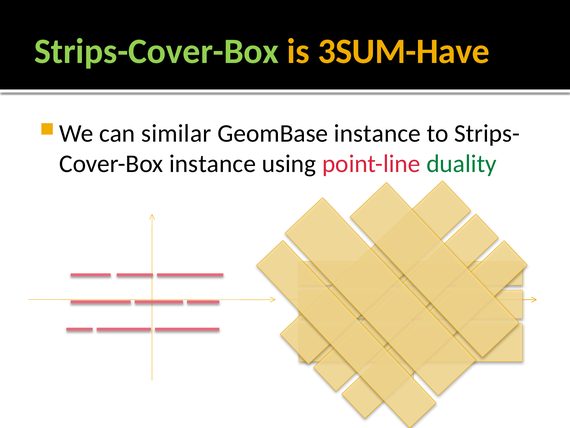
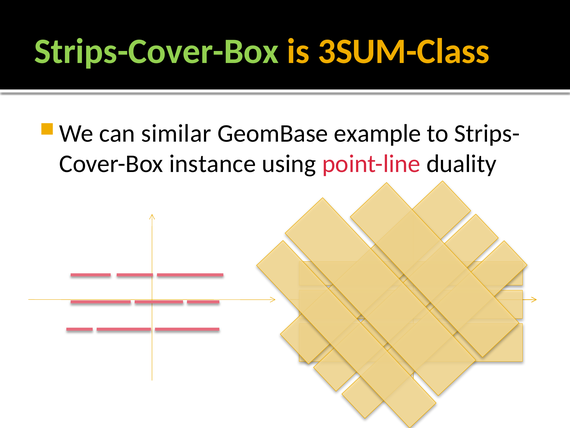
3SUM-Have: 3SUM-Have -> 3SUM-Class (404, 51)
GeomBase instance: instance -> example (378, 133)
duality colour: green -> black (461, 164)
